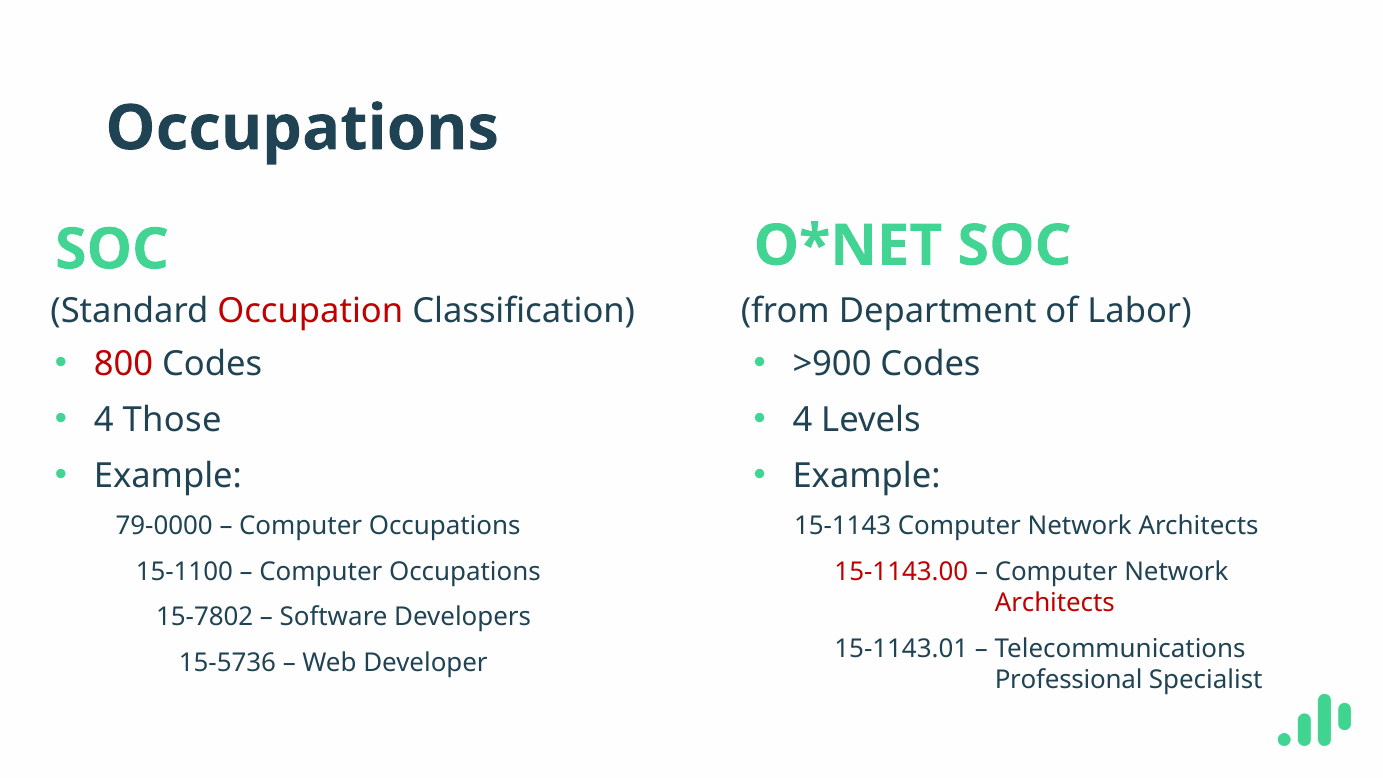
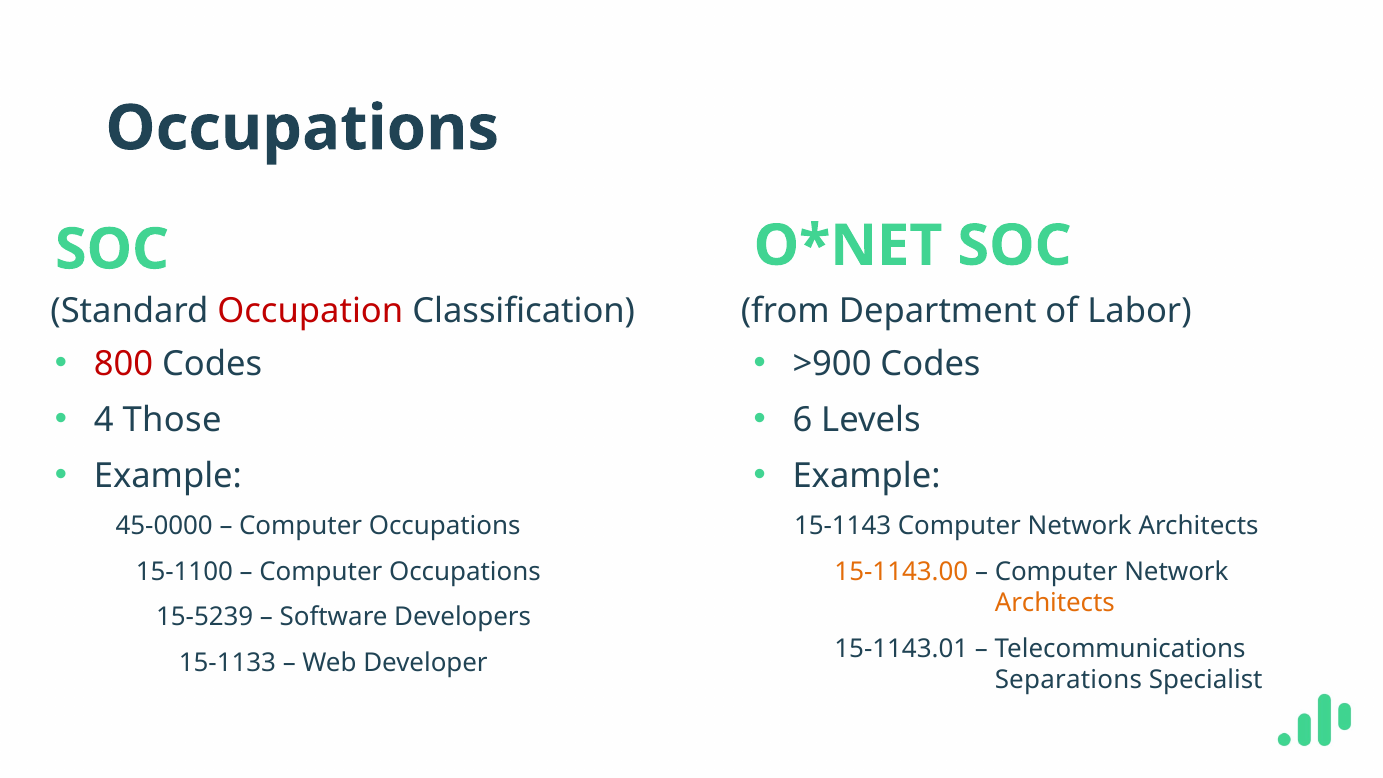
4: 4 -> 6 (802, 420)
79-0000: 79-0000 -> 45-0000 (164, 526)
15-1143.00 colour: red -> orange (901, 572)
Architects colour: red -> orange (1055, 603)
15-7802: 15-7802 -> 15-5239 (205, 617)
15-5736: 15-5736 -> 15-1133 (227, 663)
Professional: Professional -> Separations (1068, 680)
